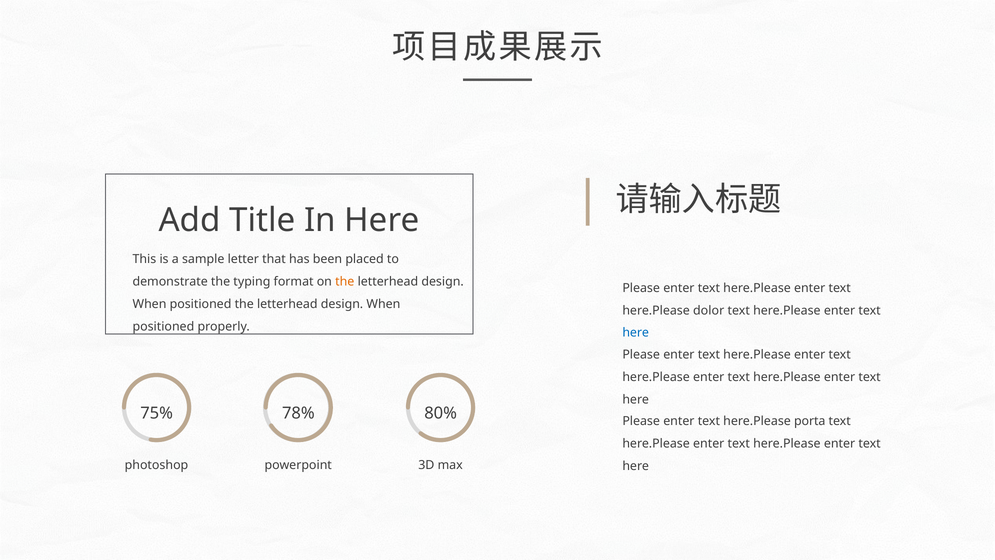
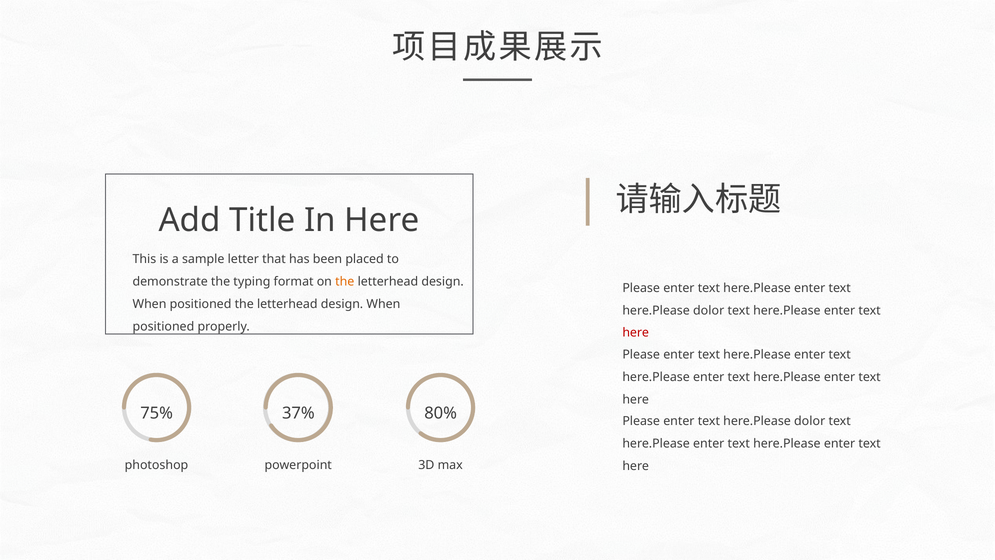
here colour: blue -> red (636, 333)
78%: 78% -> 37% (298, 413)
porta: porta -> dolor (810, 421)
